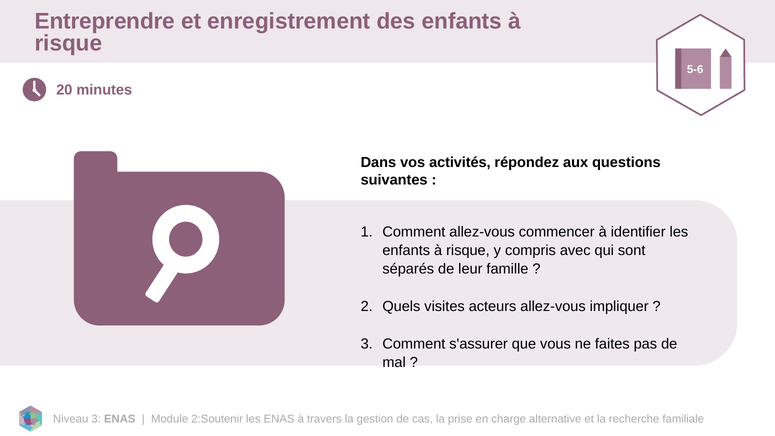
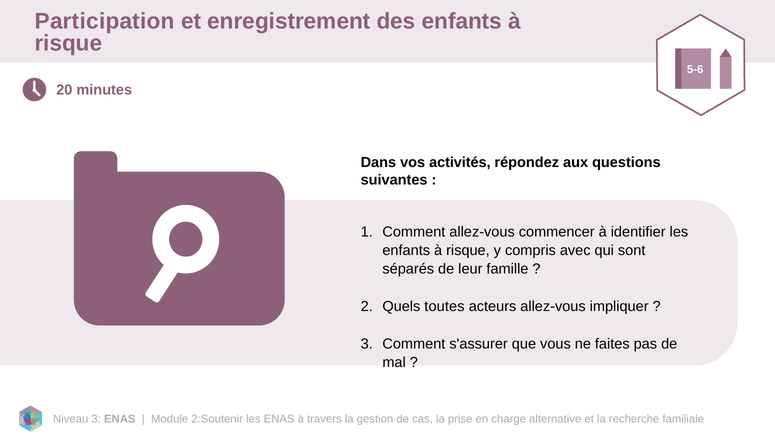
Entreprendre: Entreprendre -> Participation (105, 21)
visites: visites -> toutes (444, 306)
